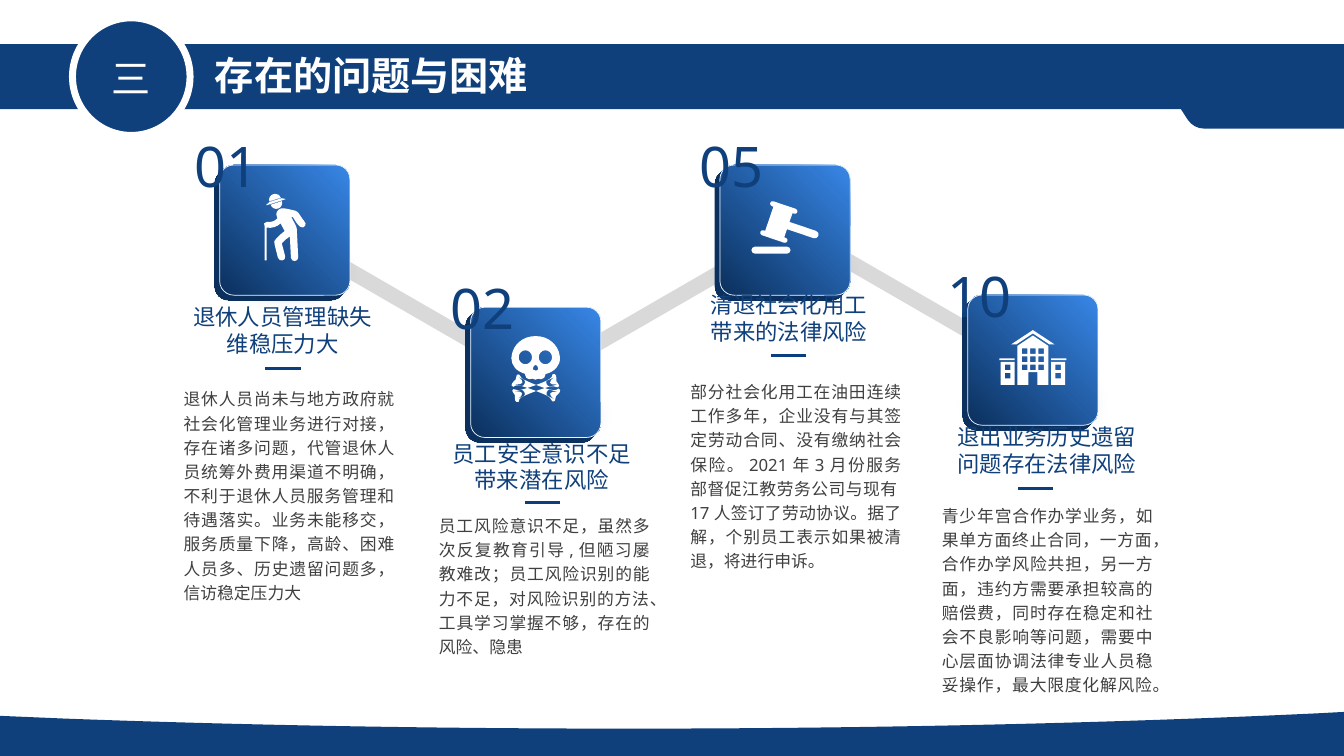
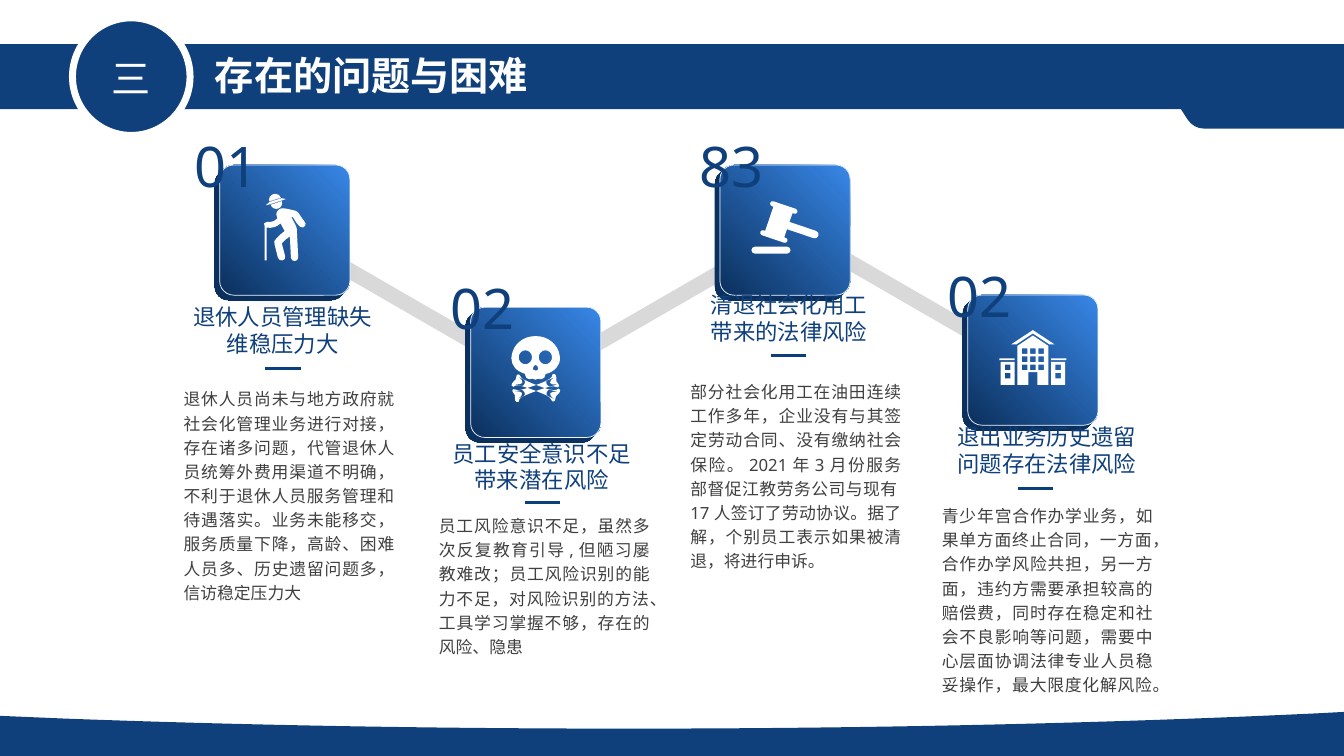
05: 05 -> 83 (732, 169)
02 10: 10 -> 02 (979, 299)
